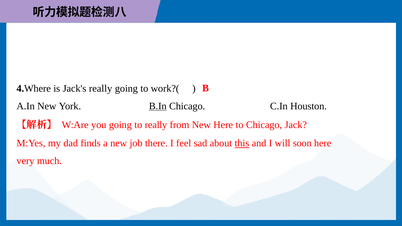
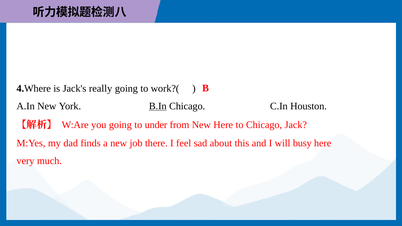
to really: really -> under (156, 125)
this underline: present -> none (242, 143)
soon: soon -> busy (302, 143)
